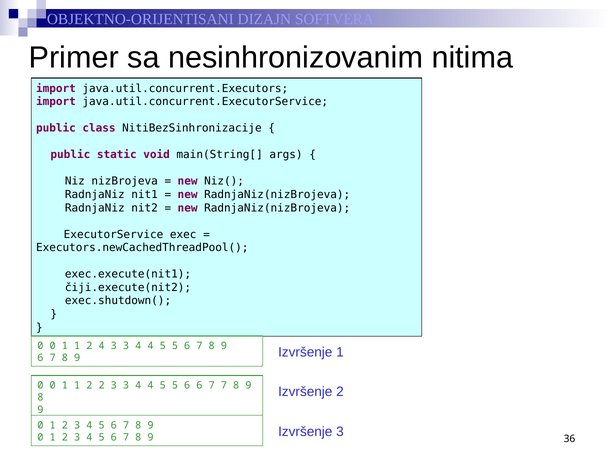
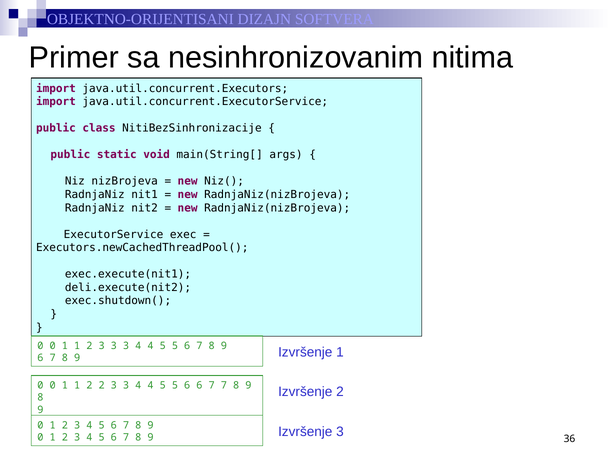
čiji.execute(nit2: čiji.execute(nit2 -> deli.execute(nit2 (128, 288)
1 1 2 4: 4 -> 3 (102, 346)
